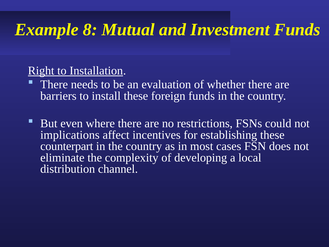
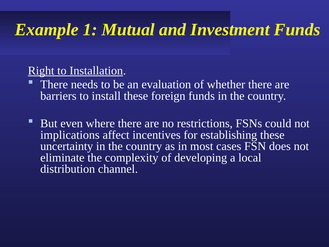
8: 8 -> 1 (90, 30)
counterpart: counterpart -> uncertainty (67, 146)
